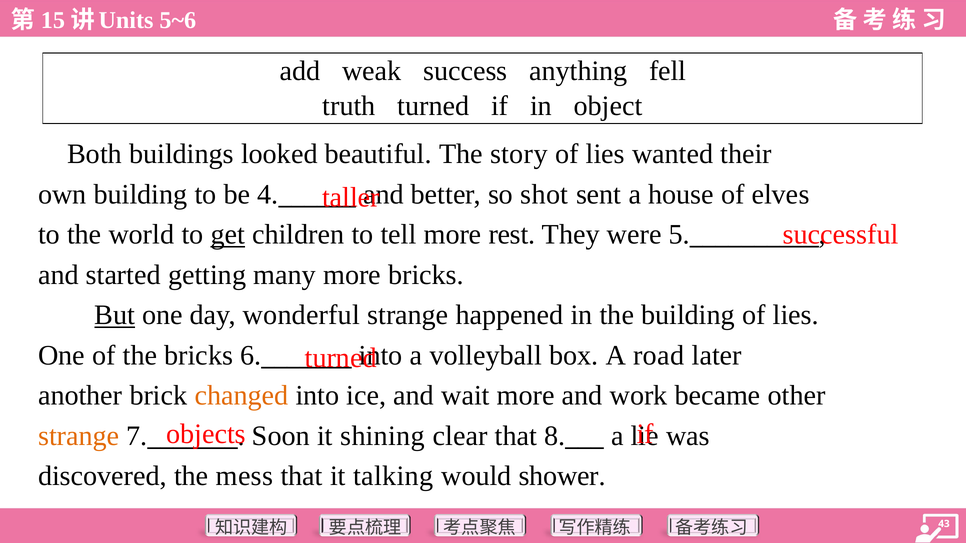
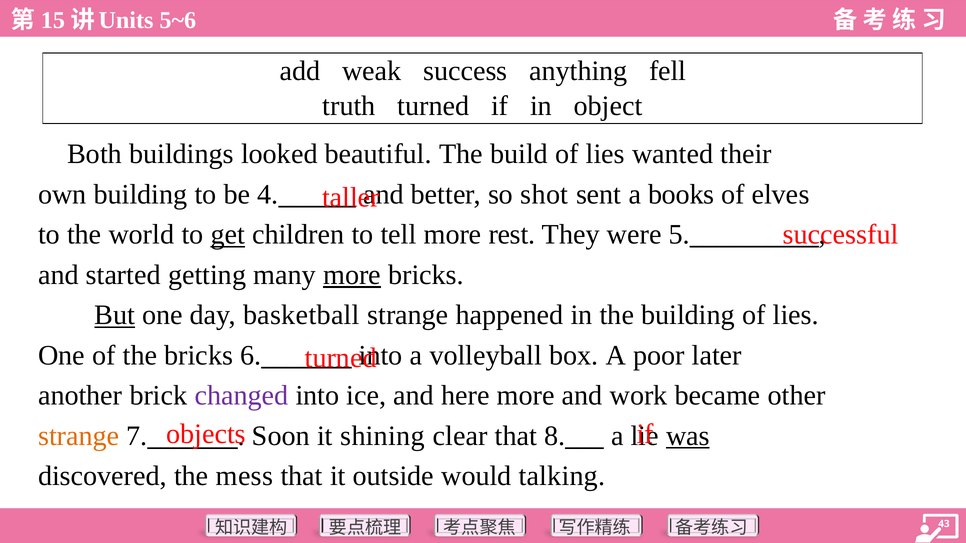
story: story -> build (519, 154)
house: house -> books (681, 195)
more underline: none -> present (352, 275)
wonderful: wonderful -> basketball (301, 315)
road: road -> poor (659, 356)
changed colour: orange -> purple (241, 396)
wait: wait -> here (465, 396)
was underline: none -> present (688, 436)
talking: talking -> outside (393, 476)
shower: shower -> talking (562, 476)
